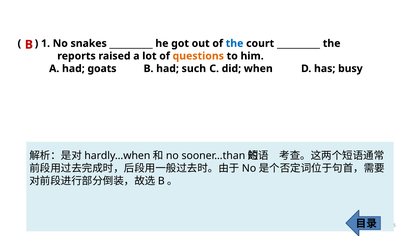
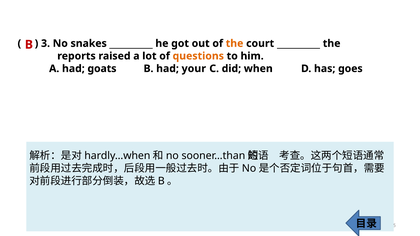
1: 1 -> 3 (46, 43)
the colour: blue -> orange (235, 43)
such: such -> your (194, 69)
busy: busy -> goes (350, 69)
